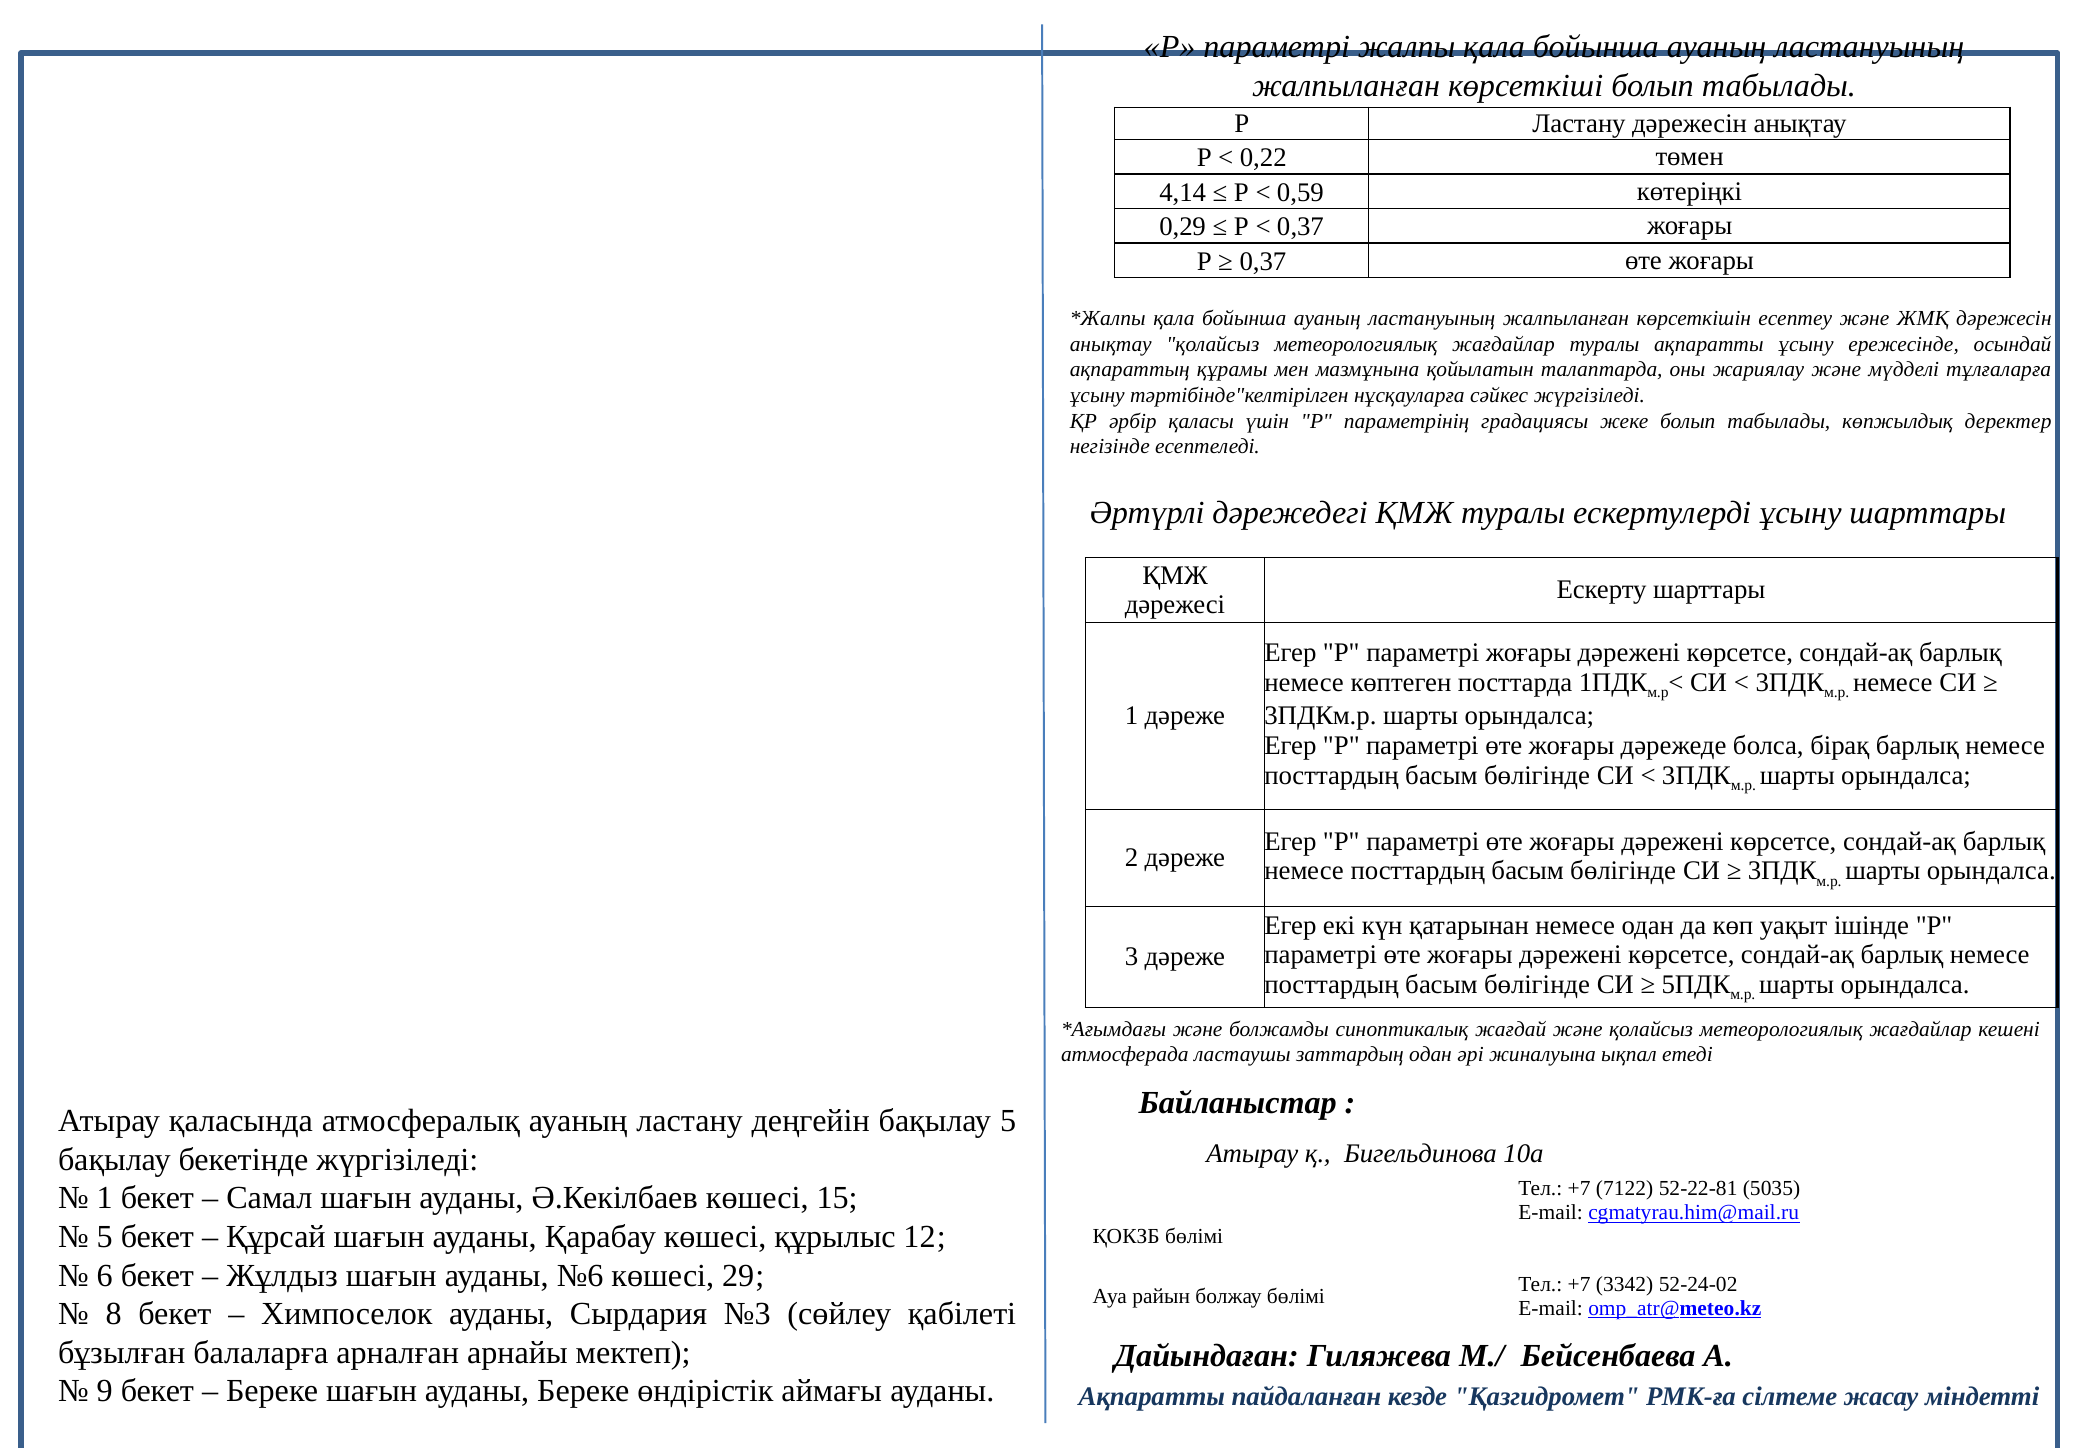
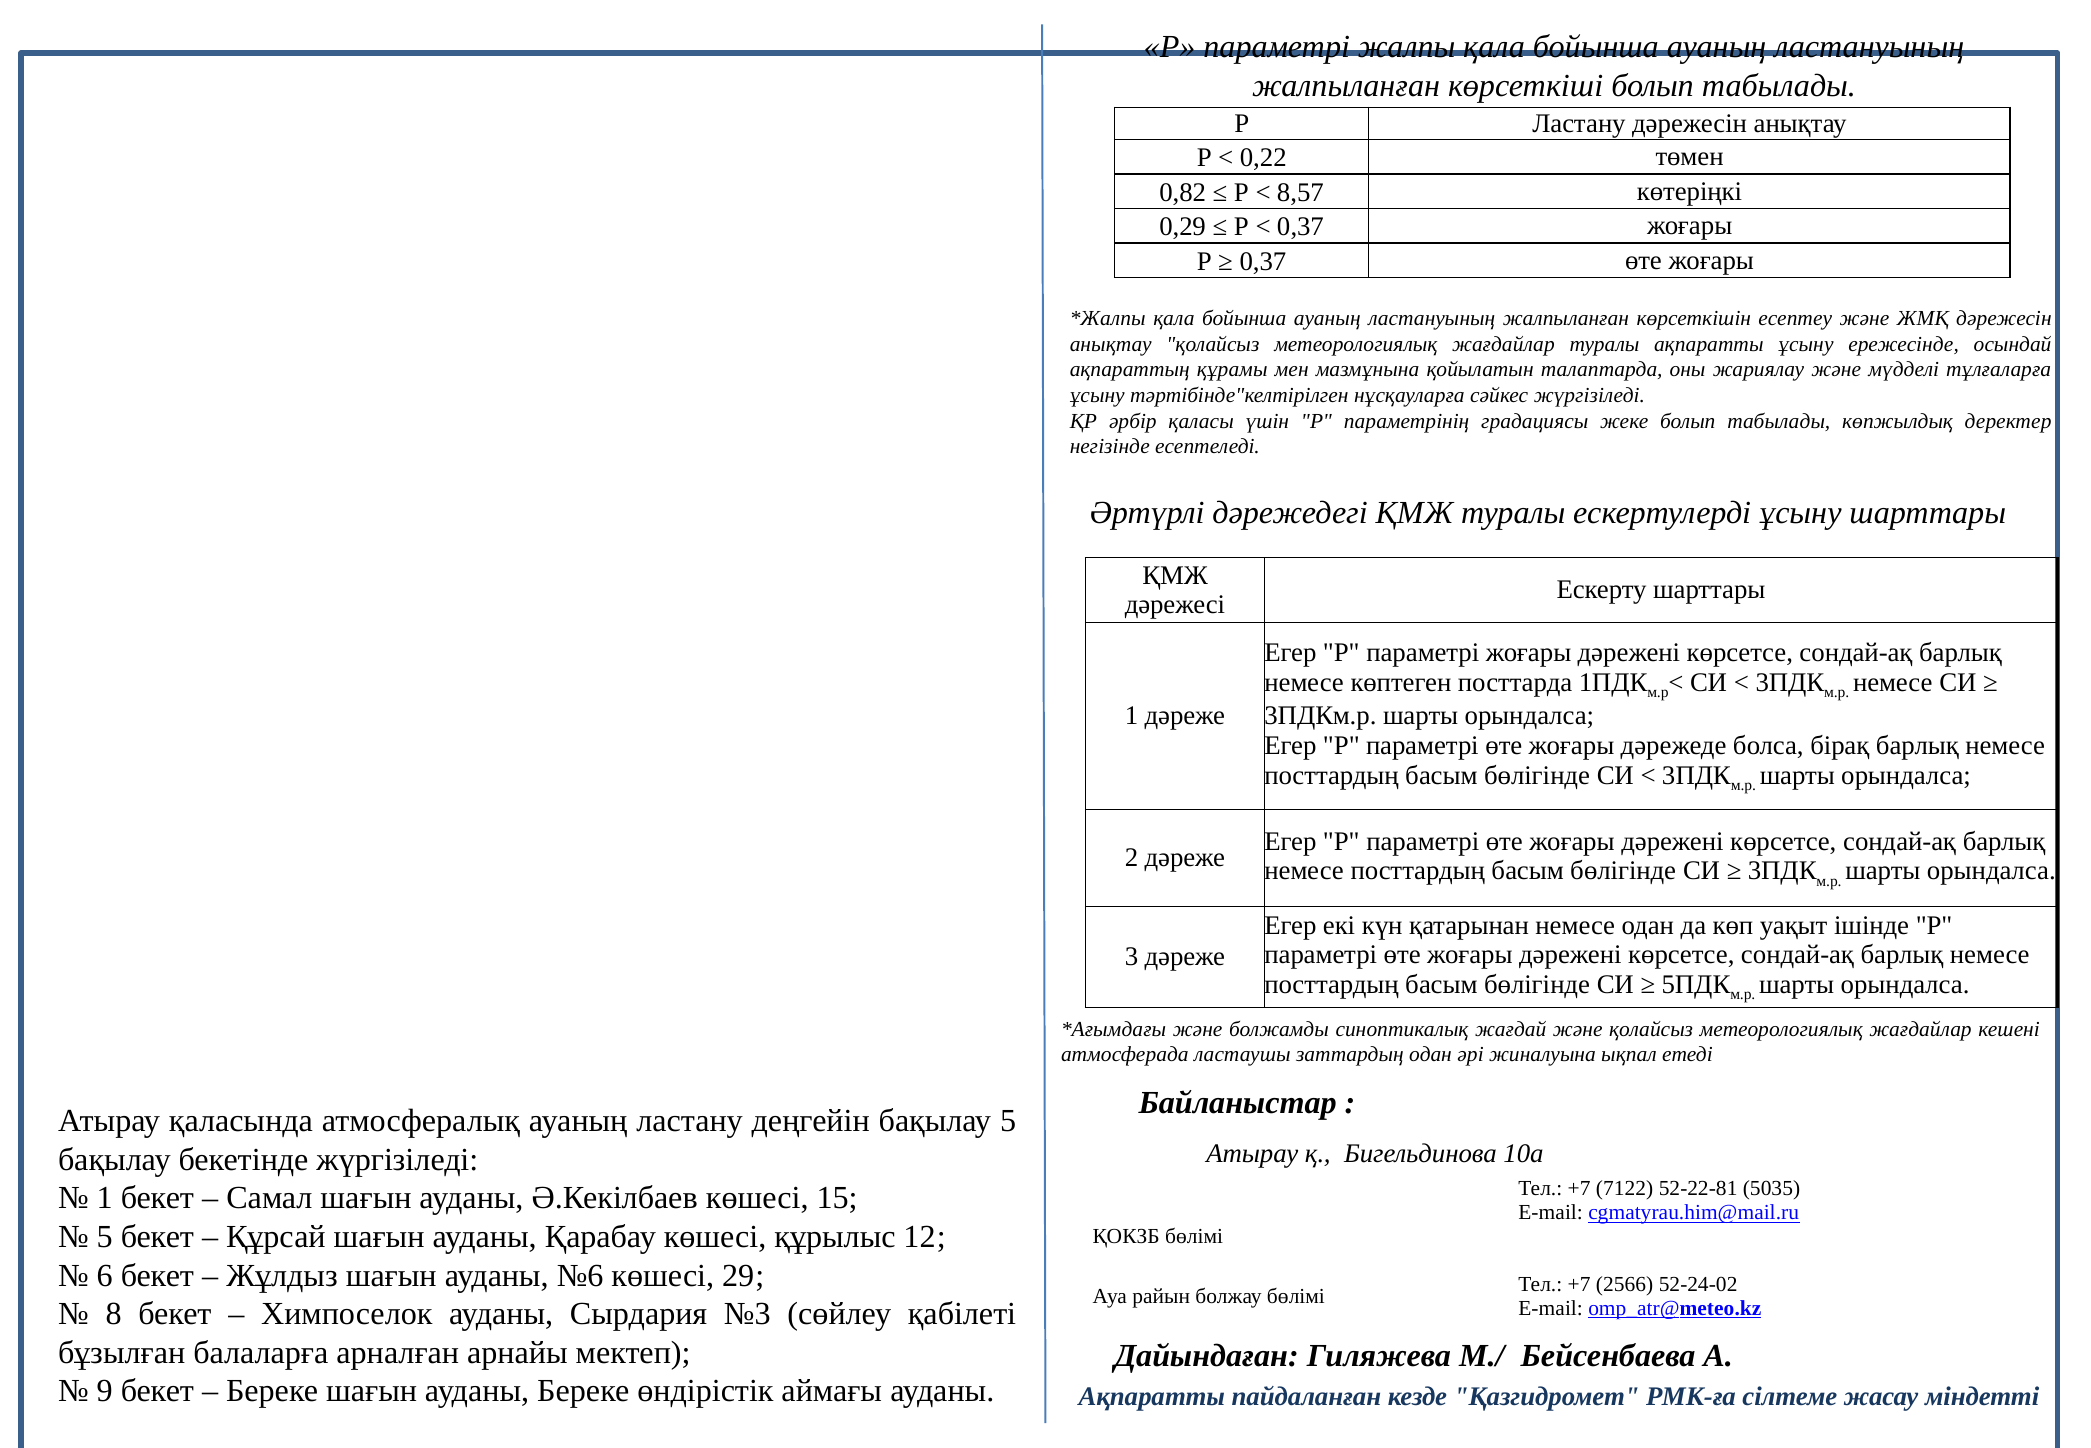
4,14: 4,14 -> 0,82 (1183, 192)
0,59: 0,59 -> 8,57 (1300, 192)
3342: 3342 -> 2566 (1625, 1284)
